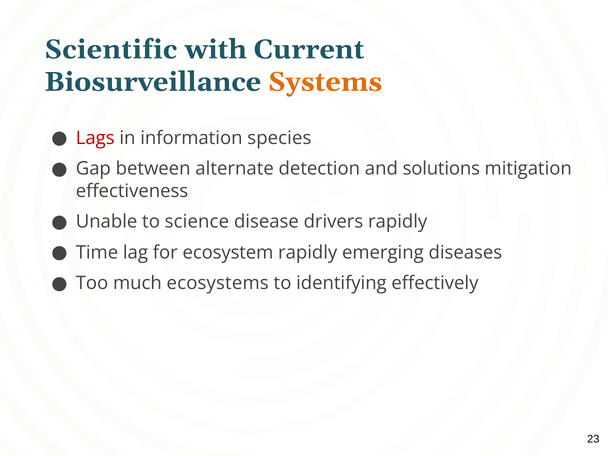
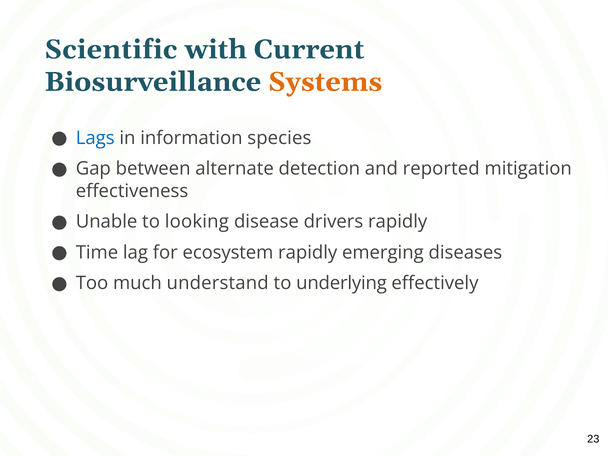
Lags colour: red -> blue (95, 138)
solutions: solutions -> reported (441, 169)
science: science -> looking (197, 222)
ecosystems: ecosystems -> understand (218, 283)
identifying: identifying -> underlying (341, 283)
